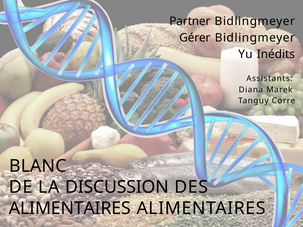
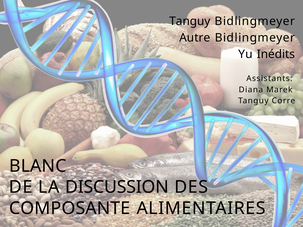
Partner: Partner -> Tanguy (190, 21)
Gérer: Gérer -> Autre (195, 38)
ALIMENTAIRES: ALIMENTAIRES -> COMPOSANTE (70, 209)
